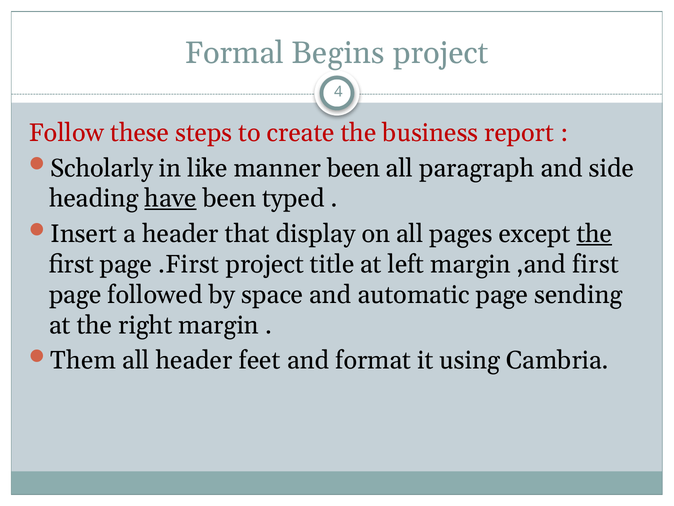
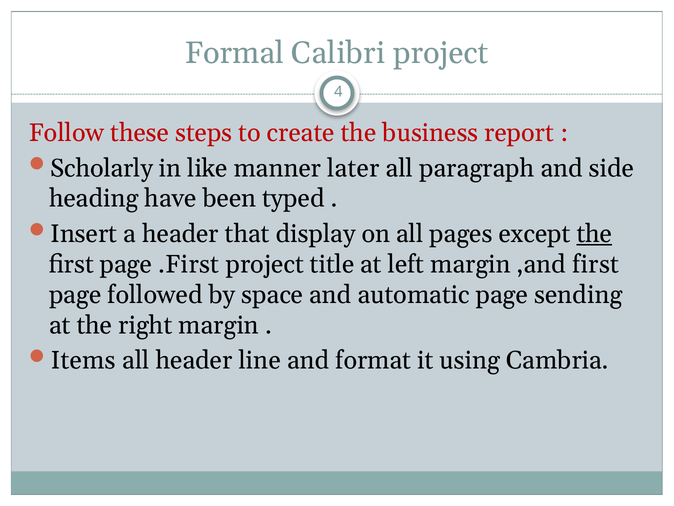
Begins: Begins -> Calibri (338, 53)
manner been: been -> later (353, 168)
have underline: present -> none (171, 198)
Them: Them -> Items (83, 360)
feet: feet -> line (260, 360)
